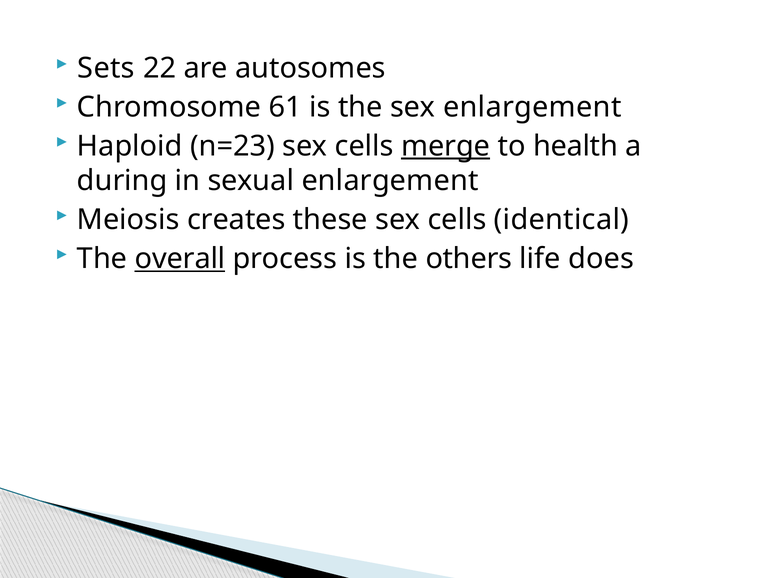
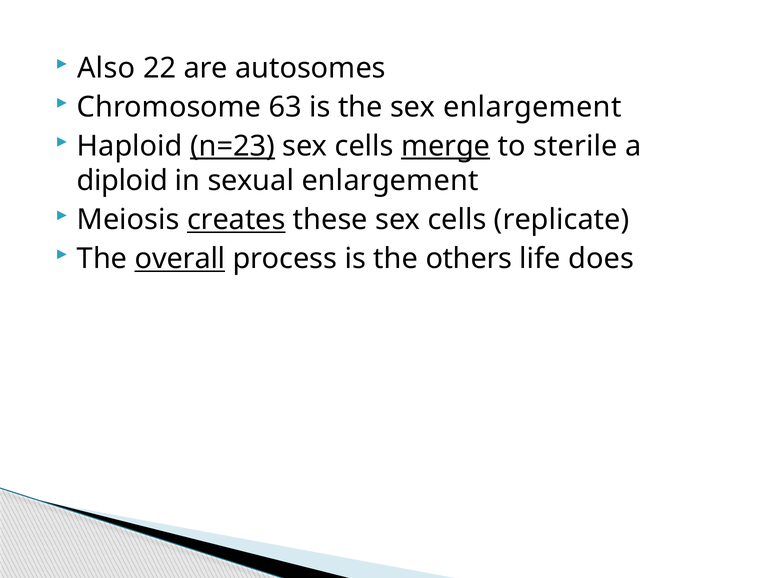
Sets: Sets -> Also (106, 68)
61: 61 -> 63 (285, 107)
n=23 underline: none -> present (232, 146)
health: health -> sterile (575, 146)
during: during -> diploid (122, 181)
creates underline: none -> present (236, 220)
identical: identical -> replicate (562, 220)
